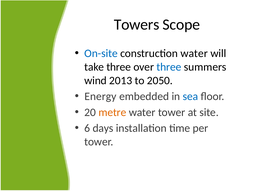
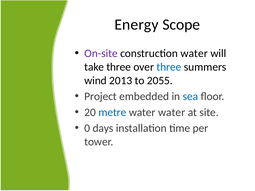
Towers: Towers -> Energy (136, 25)
On-site colour: blue -> purple (101, 53)
2050: 2050 -> 2055 (160, 81)
Energy: Energy -> Project (101, 97)
metre colour: orange -> blue (112, 112)
water tower: tower -> water (172, 112)
6: 6 -> 0 (87, 128)
